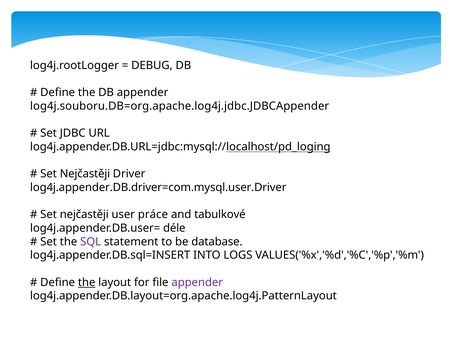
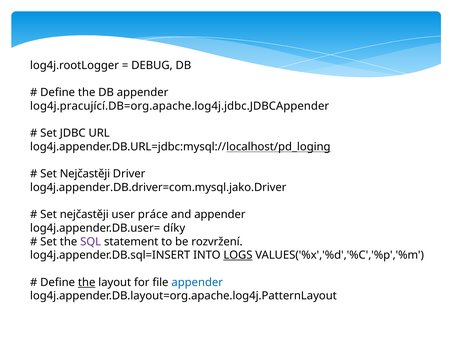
log4j.souboru.DB=org.apache.log4j.jdbc.JDBCAppender: log4j.souboru.DB=org.apache.log4j.jdbc.JDBCAppender -> log4j.pracující.DB=org.apache.log4j.jdbc.JDBCAppender (180, 106)
log4j.appender.DB.driver=com.mysql.user.Driver: log4j.appender.DB.driver=com.mysql.user.Driver -> log4j.appender.DB.driver=com.mysql.jako.Driver (158, 187)
and tabulkové: tabulkové -> appender (220, 215)
déle: déle -> díky (174, 228)
database: database -> rozvržení (217, 242)
LOGS underline: none -> present (238, 255)
appender colour: purple -> blue (197, 282)
